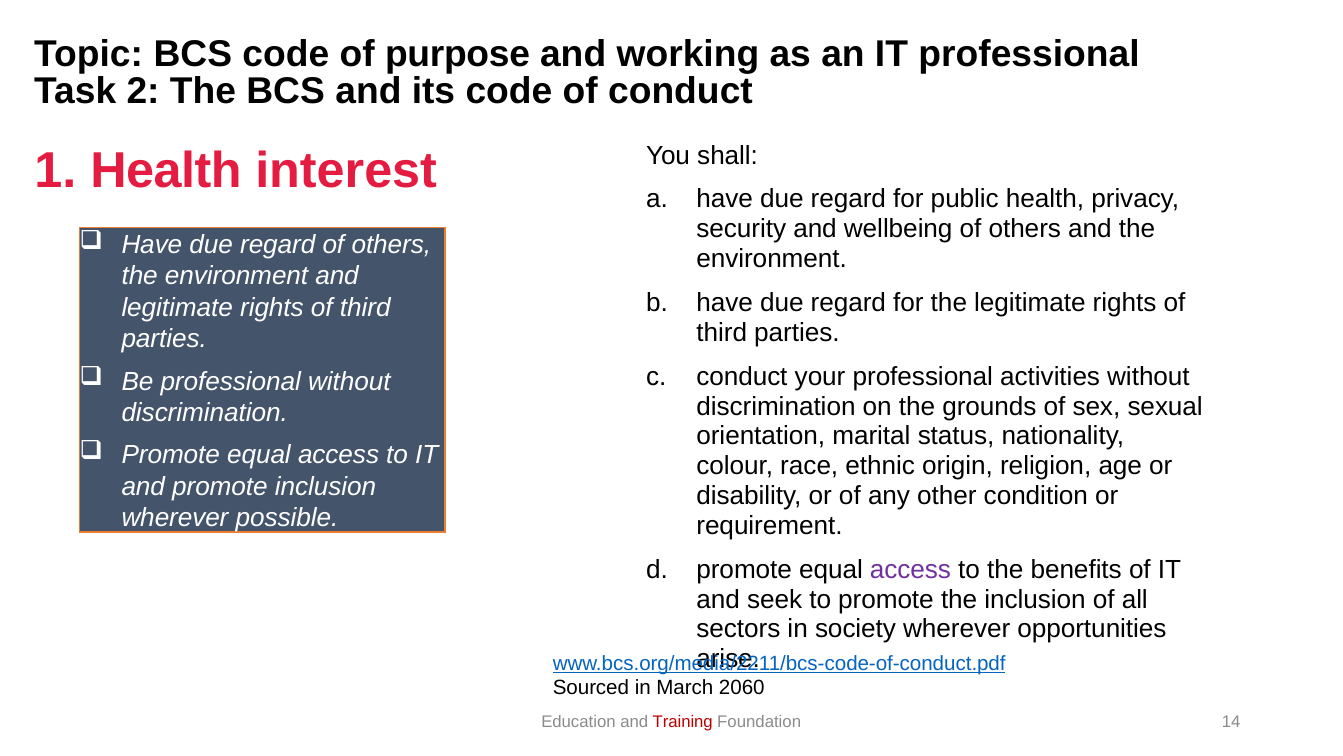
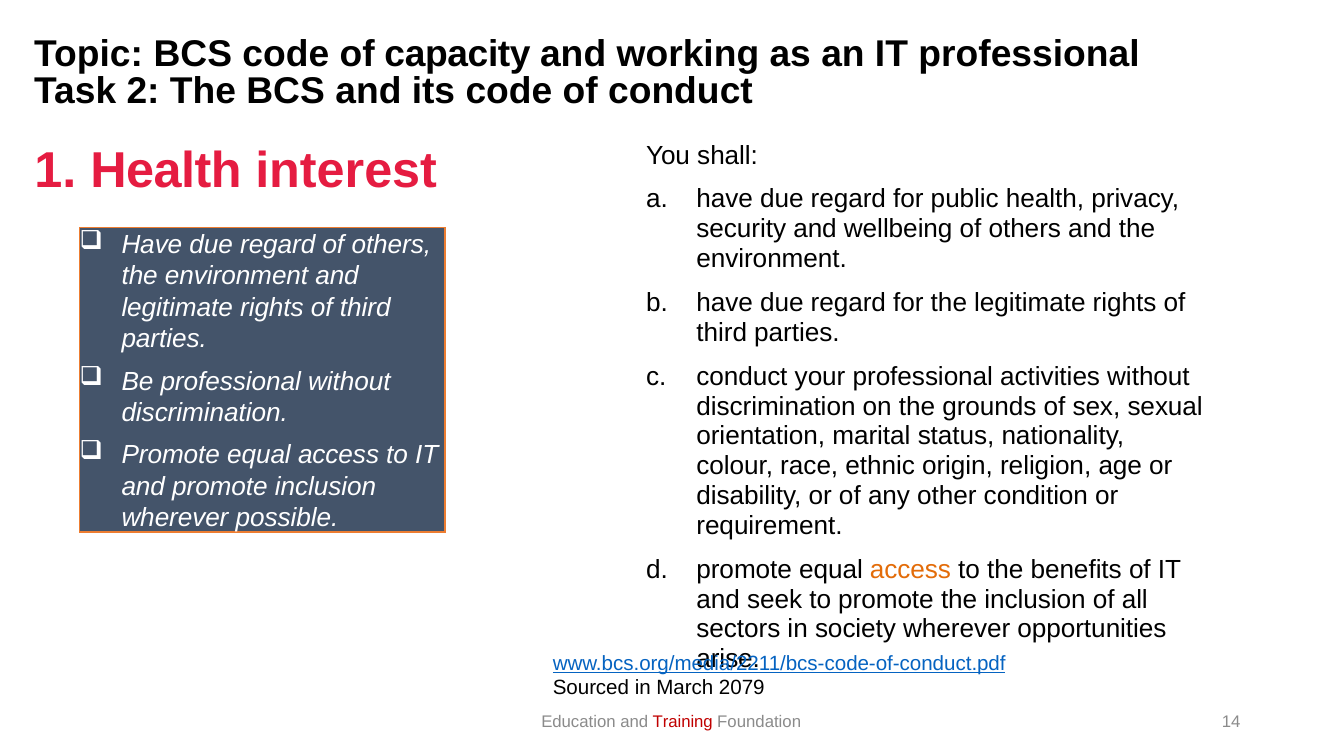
purpose: purpose -> capacity (458, 54)
access colour: purple -> orange (911, 569)
2060: 2060 -> 2079 (742, 687)
